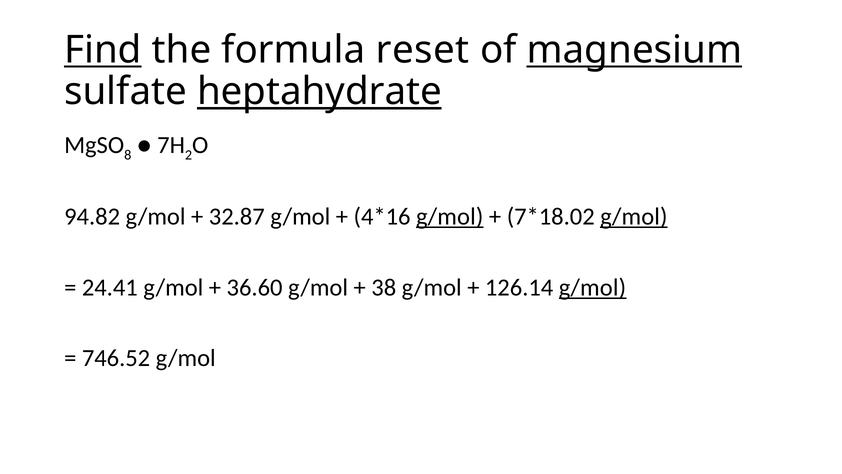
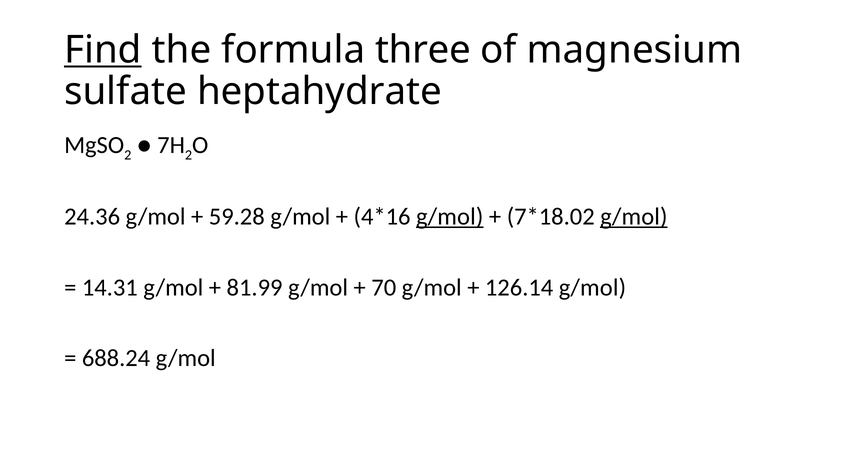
reset: reset -> three (423, 50)
magnesium underline: present -> none (634, 50)
heptahydrate underline: present -> none (319, 92)
8: 8 -> 2 (128, 155)
94.82: 94.82 -> 24.36 (92, 217)
32.87: 32.87 -> 59.28 (237, 217)
24.41: 24.41 -> 14.31 (110, 287)
36.60: 36.60 -> 81.99 (255, 287)
38: 38 -> 70 (384, 287)
g/mol underline: present -> none (592, 287)
746.52: 746.52 -> 688.24 (116, 358)
